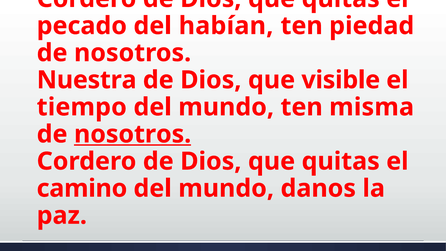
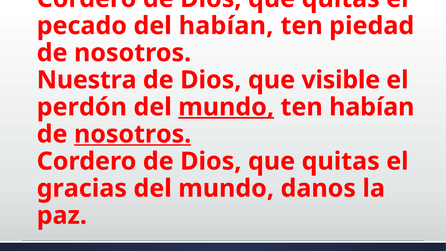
tiempo: tiempo -> perdón (82, 107)
mundo underline: none -> present (226, 107)
ten misma: misma -> habían (372, 107)
camino: camino -> gracias (82, 188)
